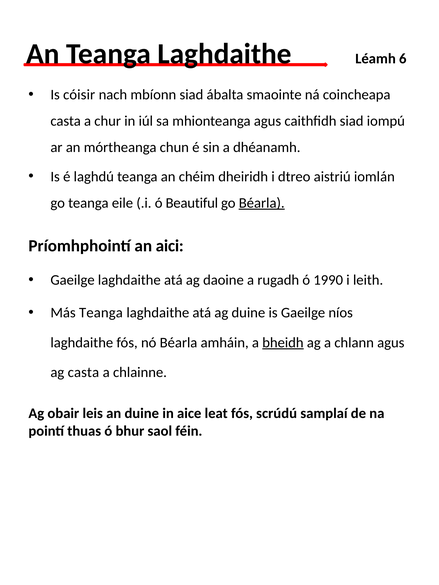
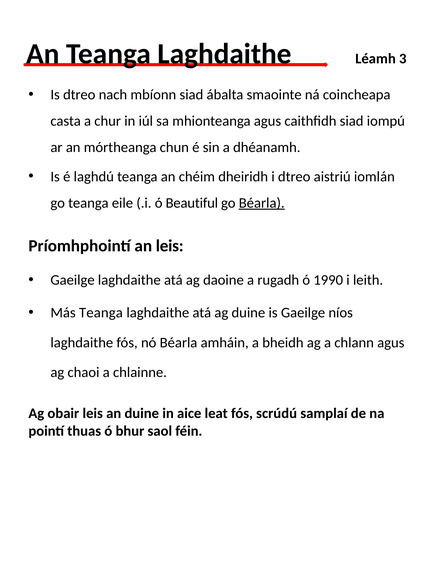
6: 6 -> 3 (403, 59)
Is cóisir: cóisir -> dtreo (79, 95)
an aici: aici -> leis (170, 246)
bheidh underline: present -> none (283, 343)
ag casta: casta -> chaoi (84, 373)
